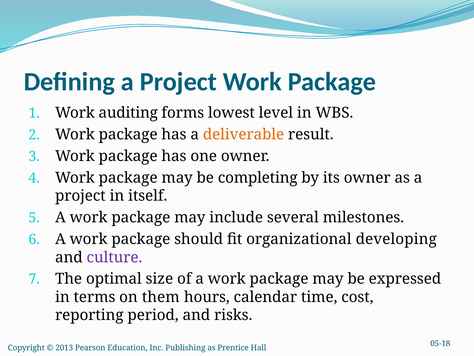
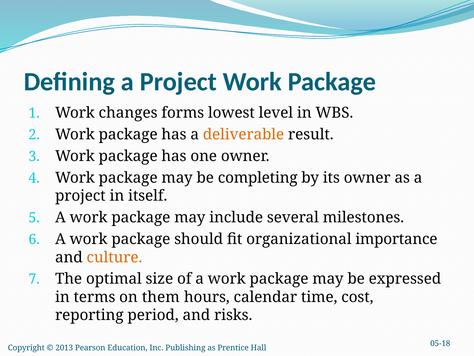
auditing: auditing -> changes (128, 113)
developing: developing -> importance (396, 239)
culture colour: purple -> orange (114, 257)
